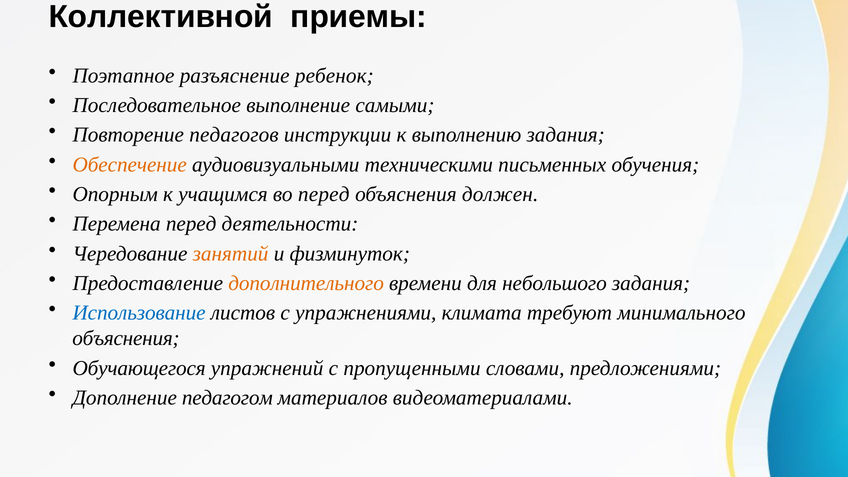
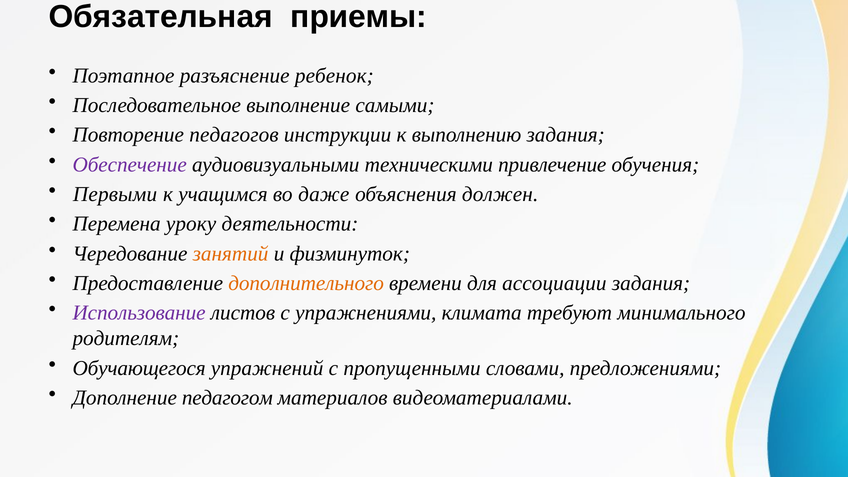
Коллективной: Коллективной -> Обязательная (161, 17)
Обеспечение colour: orange -> purple (130, 165)
письменных: письменных -> привлечение (552, 165)
Опорным: Опорным -> Первыми (115, 194)
во перед: перед -> даже (324, 194)
Перемена перед: перед -> уроку (191, 224)
небольшого: небольшого -> ассоциации (554, 283)
Использование colour: blue -> purple (139, 313)
объяснения: объяснения -> родителям (126, 338)
